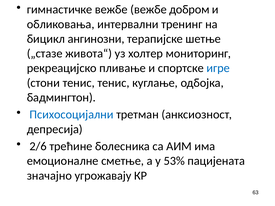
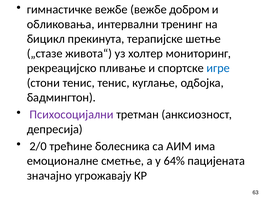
ангинозни: ангинозни -> прекинута (96, 39)
Психосоцијални colour: blue -> purple (72, 115)
2/6: 2/6 -> 2/0 (38, 146)
53%: 53% -> 64% (174, 161)
